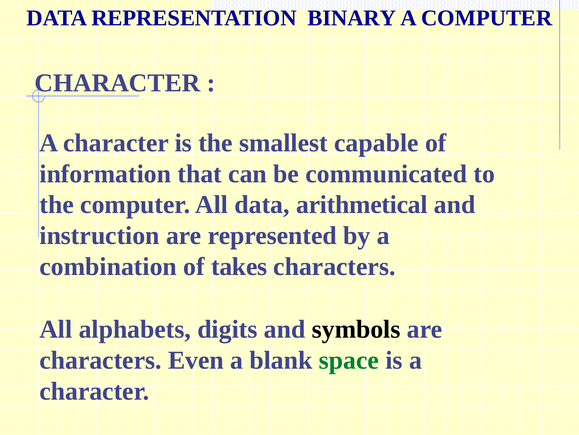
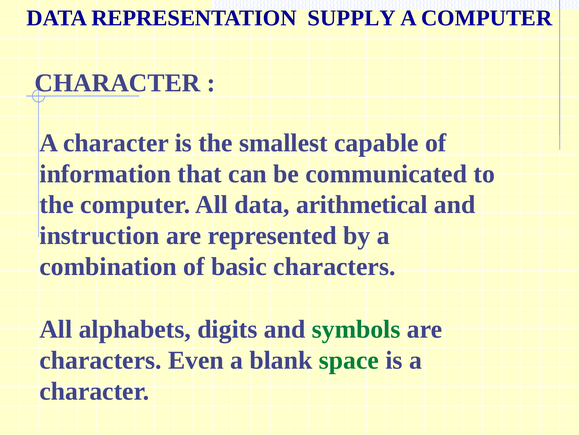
BINARY: BINARY -> SUPPLY (352, 18)
takes: takes -> basic (239, 266)
symbols colour: black -> green (356, 329)
